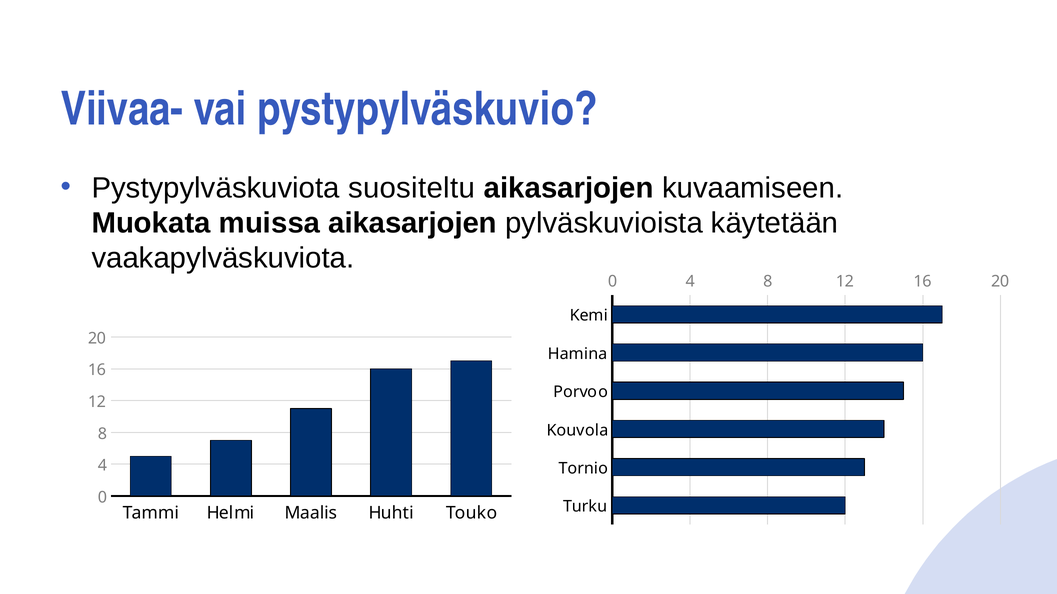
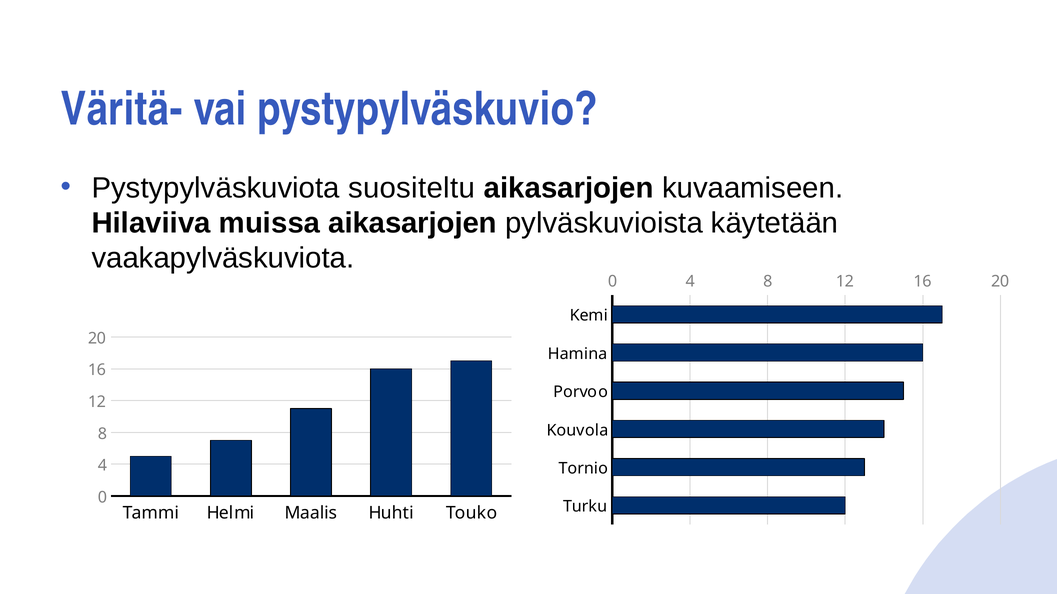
Viivaa-: Viivaa- -> Väritä- (122, 110)
Muokata: Muokata -> Hilaviiva (151, 223)
